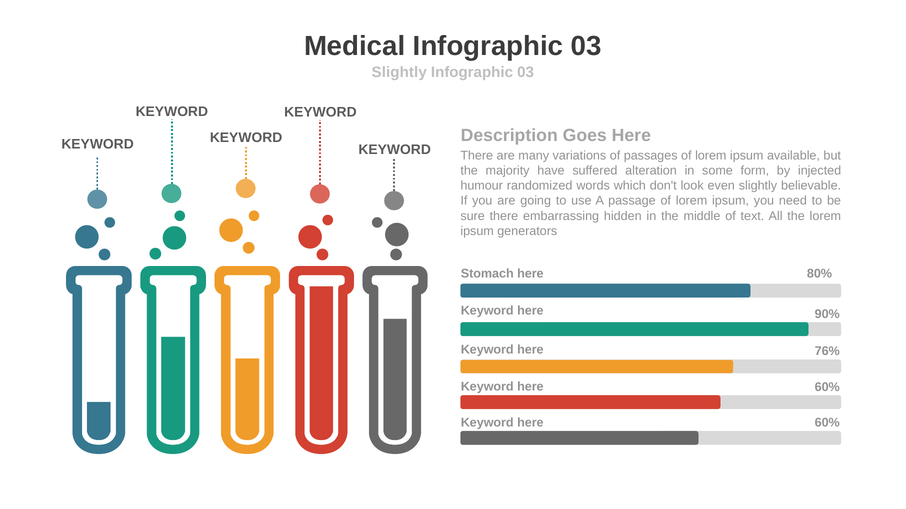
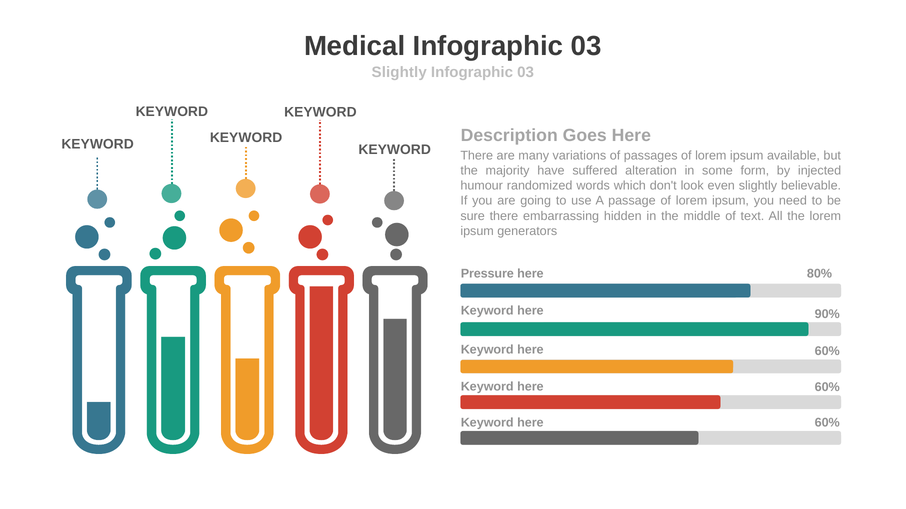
Stomach: Stomach -> Pressure (487, 274)
76%: 76% -> 60% (827, 352)
